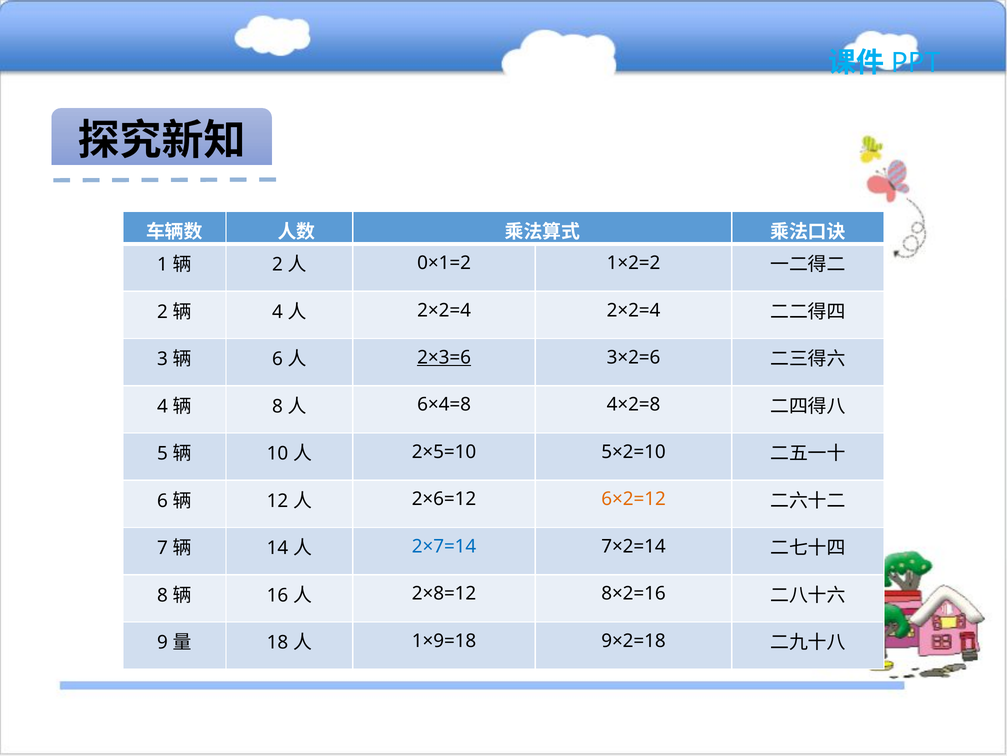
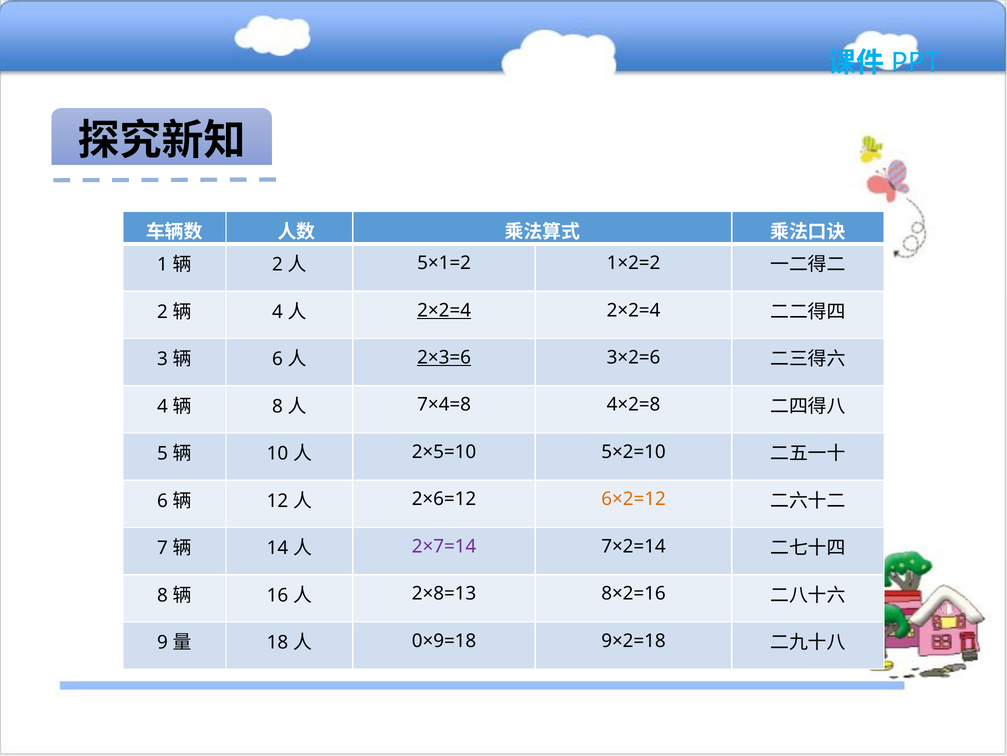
0×1=2: 0×1=2 -> 5×1=2 (444, 263)
2×2=4 underline: none -> present (444, 310)
6×4=8: 6×4=8 -> 7×4=8 (444, 404)
2×7=14 colour: blue -> purple (444, 546)
2×8=12: 2×8=12 -> 2×8=13 (444, 593)
1×9=18: 1×9=18 -> 0×9=18 (444, 640)
